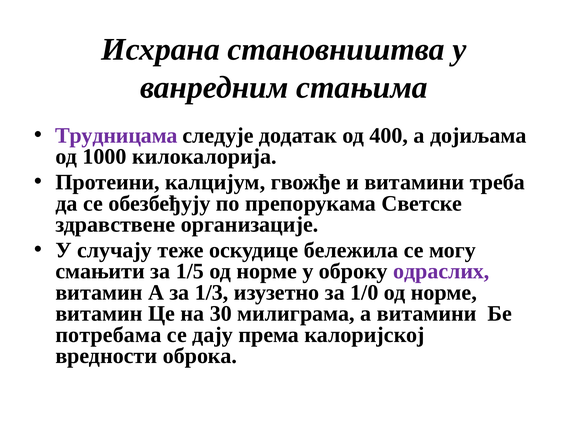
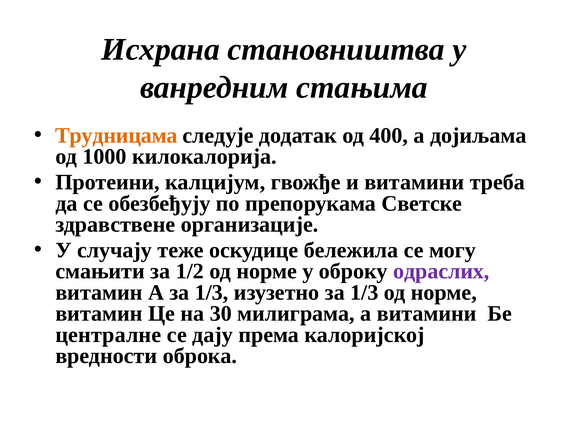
Трудницама colour: purple -> orange (116, 136)
1/5: 1/5 -> 1/2 (190, 271)
изузетно за 1/0: 1/0 -> 1/3 (364, 292)
потребама: потребама -> централне (108, 335)
